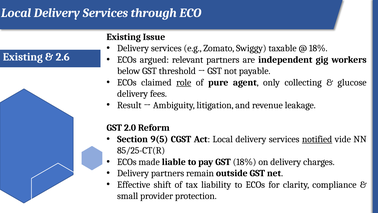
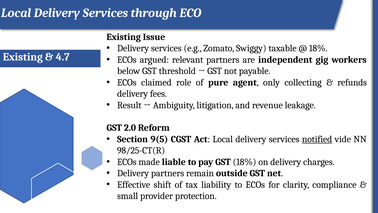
2.6: 2.6 -> 4.7 (63, 57)
role underline: present -> none (184, 82)
glucose: glucose -> refunds (352, 82)
85/25-CT(R: 85/25-CT(R -> 98/25-CT(R (141, 150)
